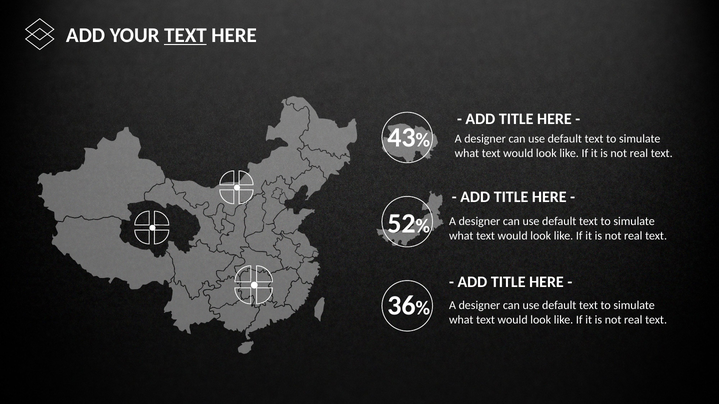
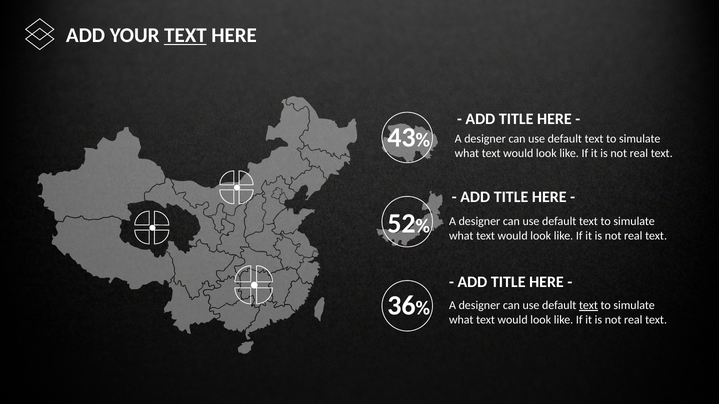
text underline: none -> present (588, 306)
